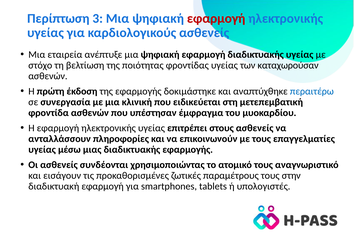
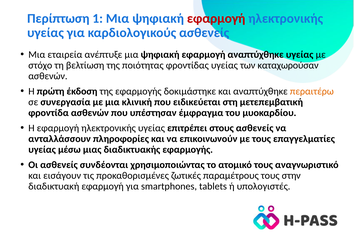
3: 3 -> 1 (98, 18)
εφαρμογή διαδικτυακής: διαδικτυακής -> αναπτύχθηκε (256, 55)
περαιτέρω colour: blue -> orange (312, 91)
